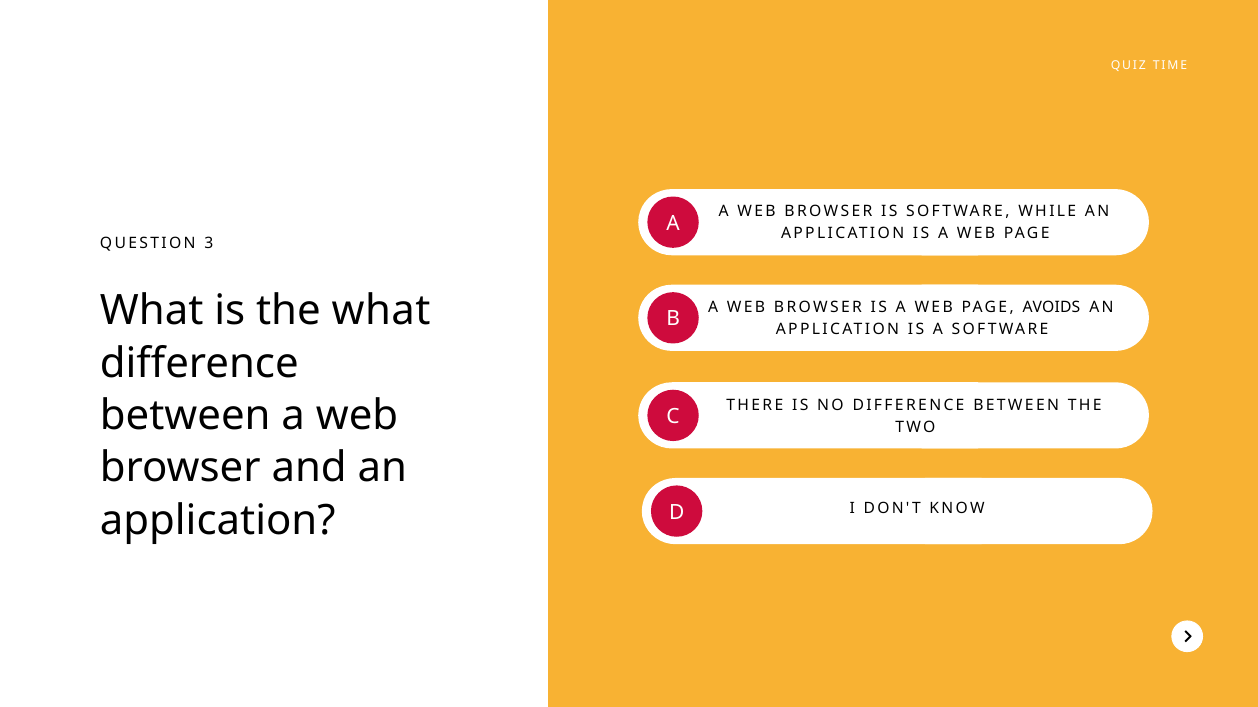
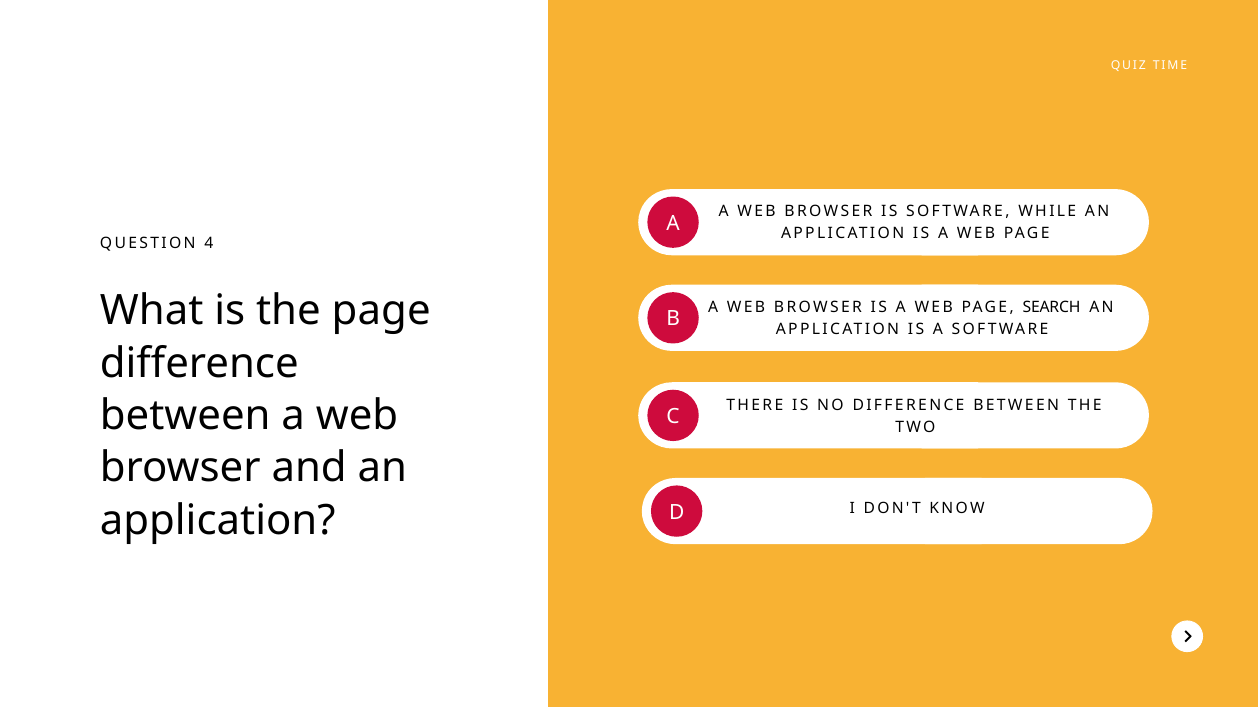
3: 3 -> 4 (209, 244)
the what: what -> page (381, 311)
AVOIDS: AVOIDS -> SEARCH (1052, 308)
